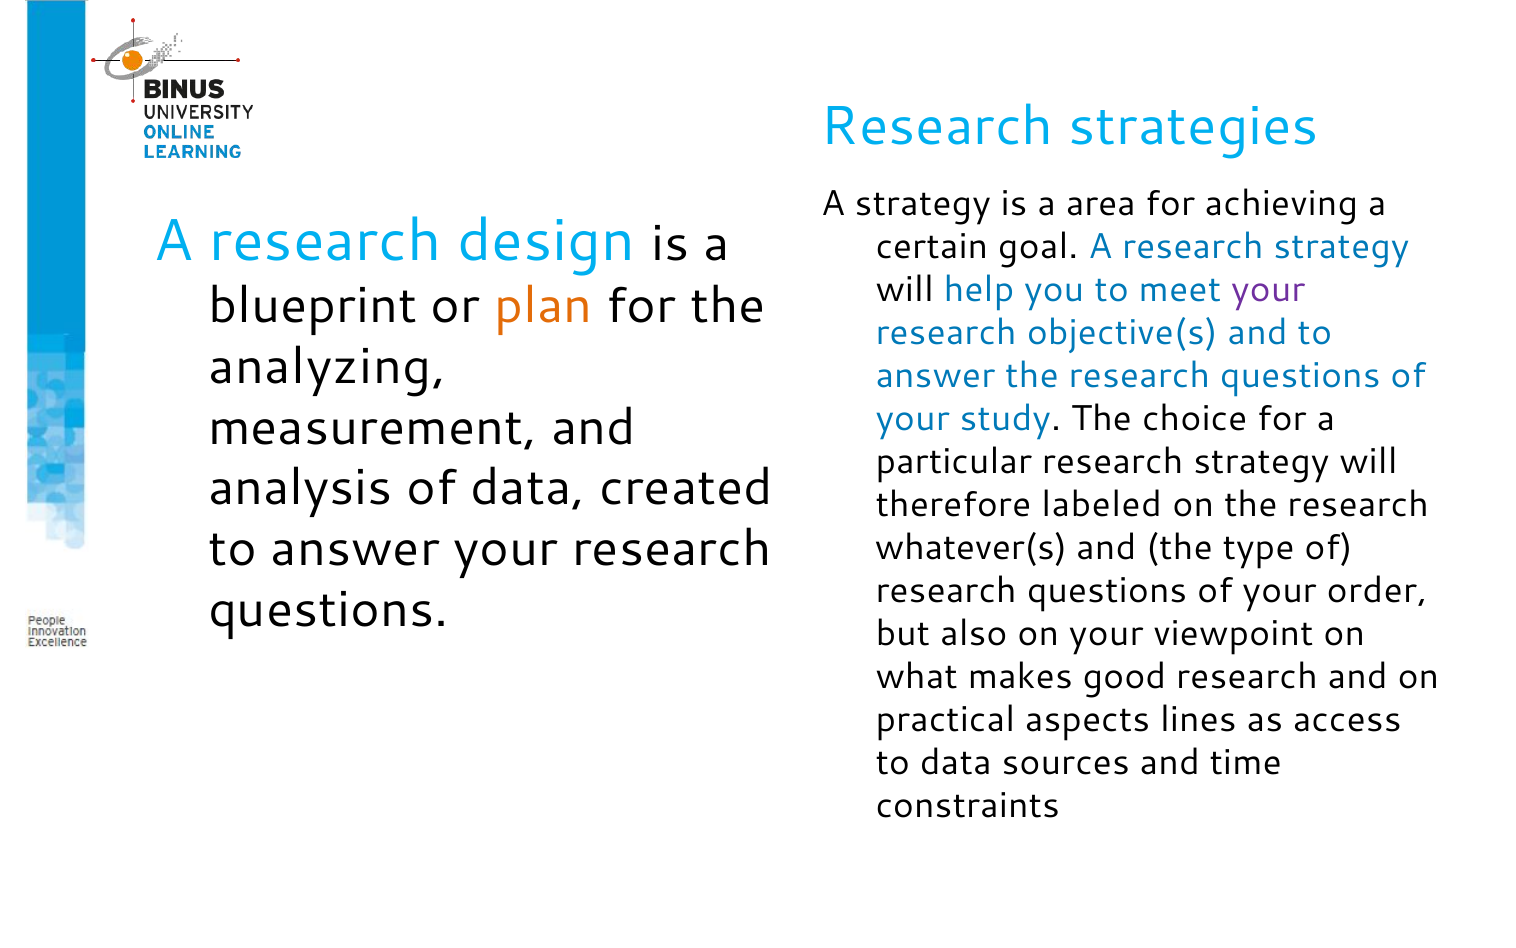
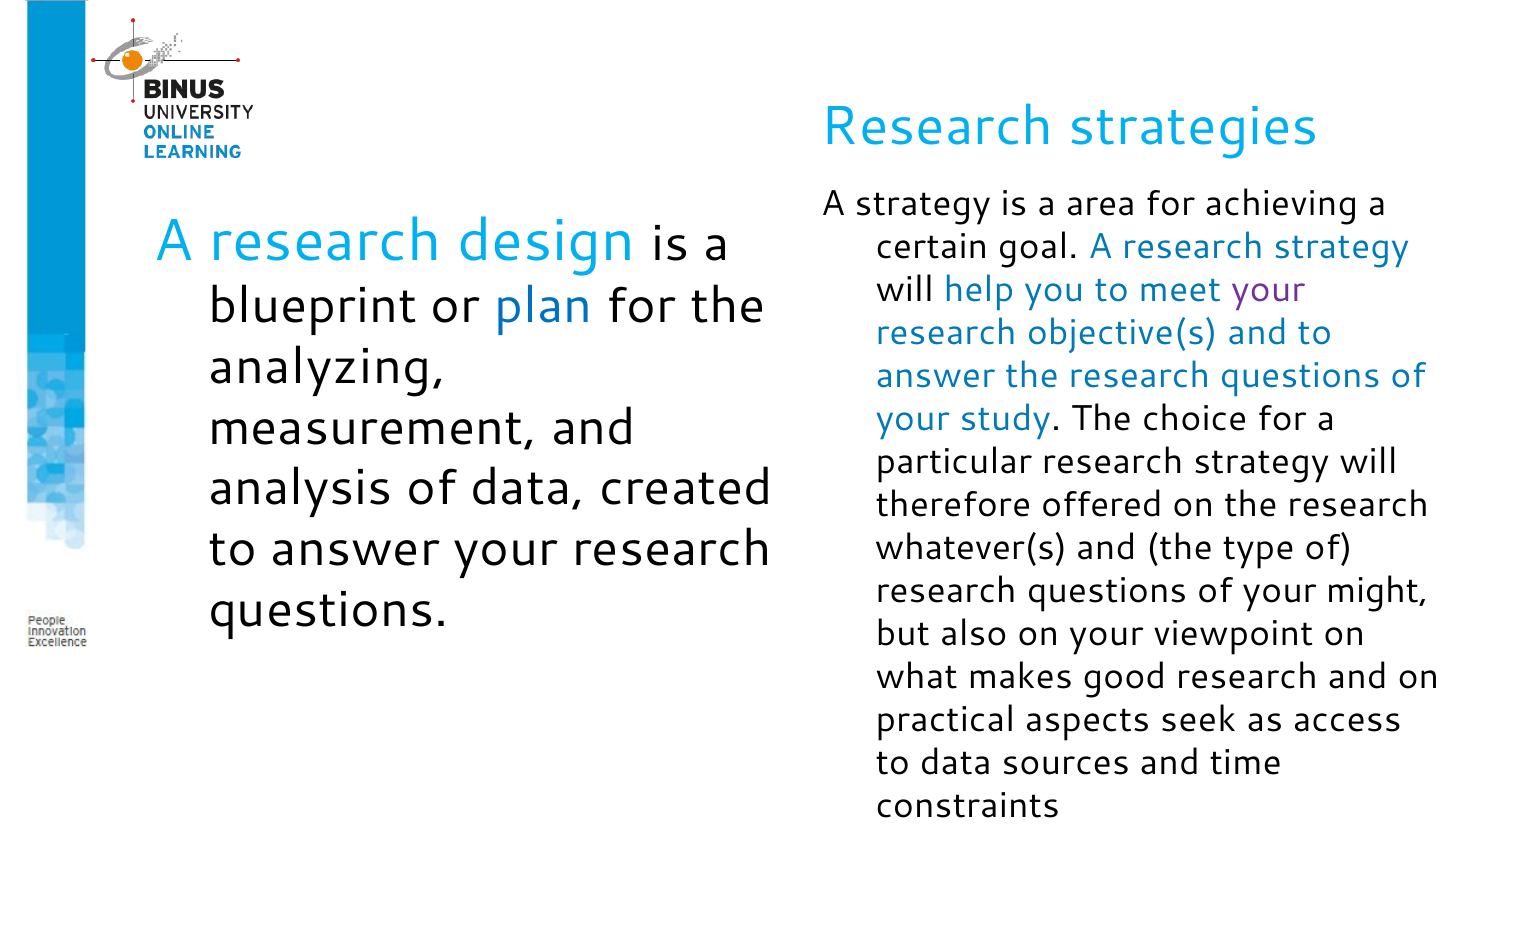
plan colour: orange -> blue (543, 306)
labeled: labeled -> offered (1102, 505)
order: order -> might (1377, 591)
lines: lines -> seek (1198, 720)
